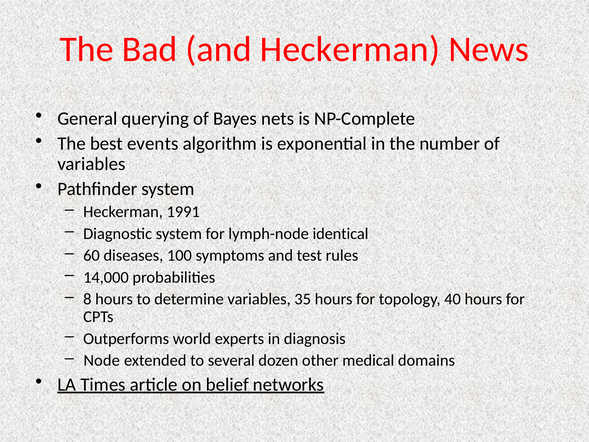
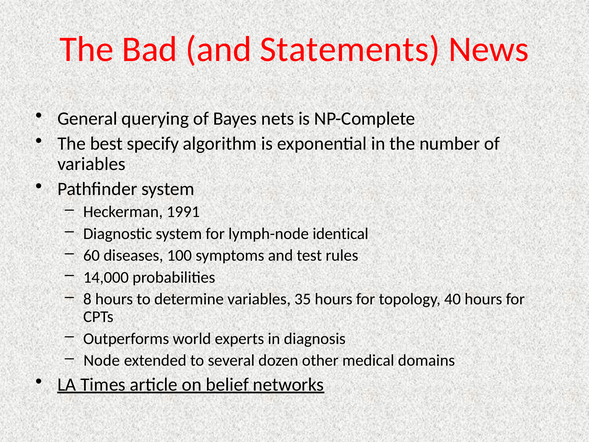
and Heckerman: Heckerman -> Statements (350, 49)
events: events -> specify (153, 144)
